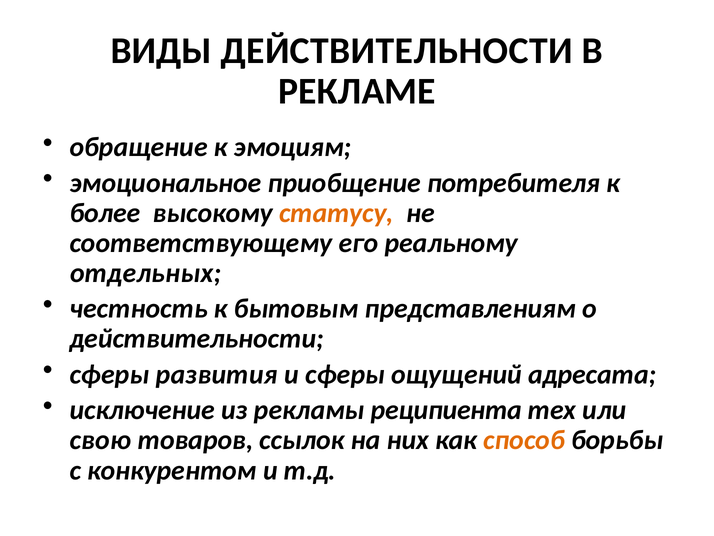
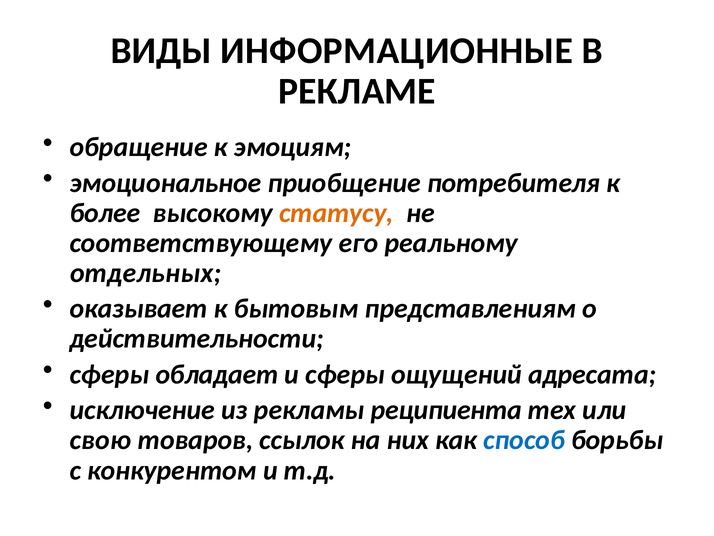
ВИДЫ ДЕЙСТВИТЕЛЬНОСТИ: ДЕЙСТВИТЕЛЬНОСТИ -> ИНФОРМАЦИОННЫЕ (397, 51)
честность: честность -> оказывает (139, 309)
развития: развития -> обладает (217, 374)
способ colour: orange -> blue (524, 440)
